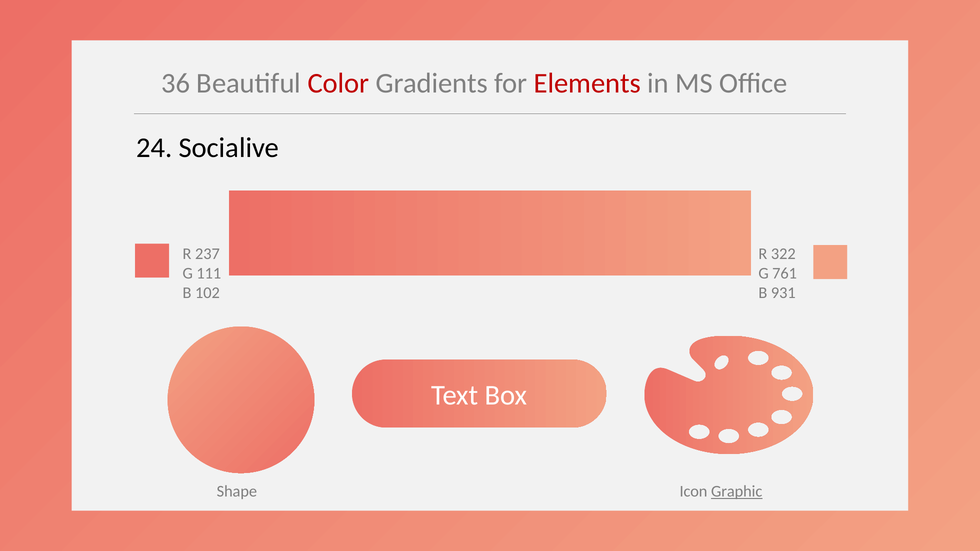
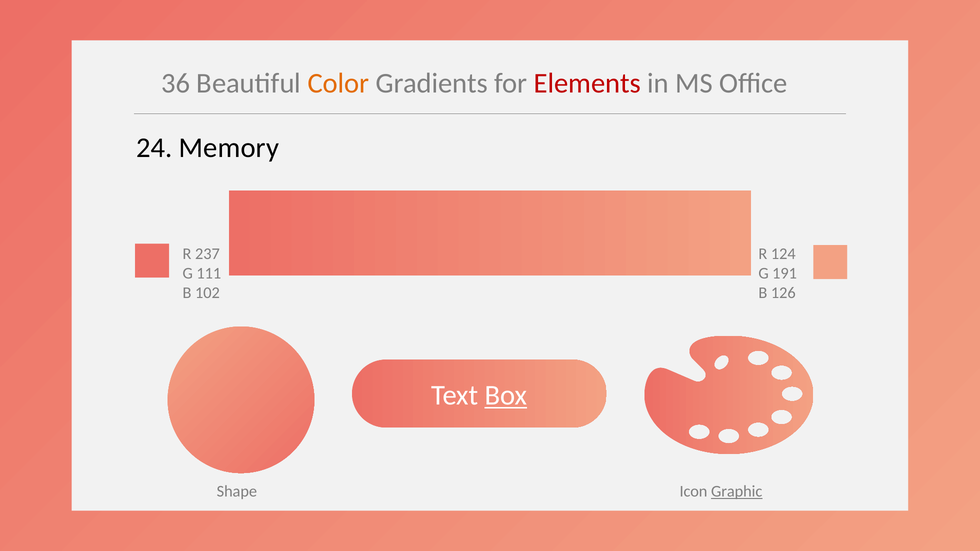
Color colour: red -> orange (338, 83)
Socialive: Socialive -> Memory (229, 148)
322: 322 -> 124 (783, 254)
761: 761 -> 191 (785, 274)
931: 931 -> 126 (783, 293)
Box underline: none -> present (506, 396)
